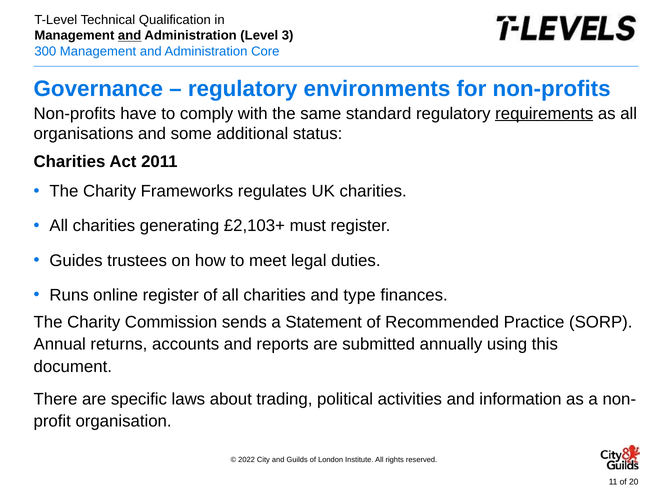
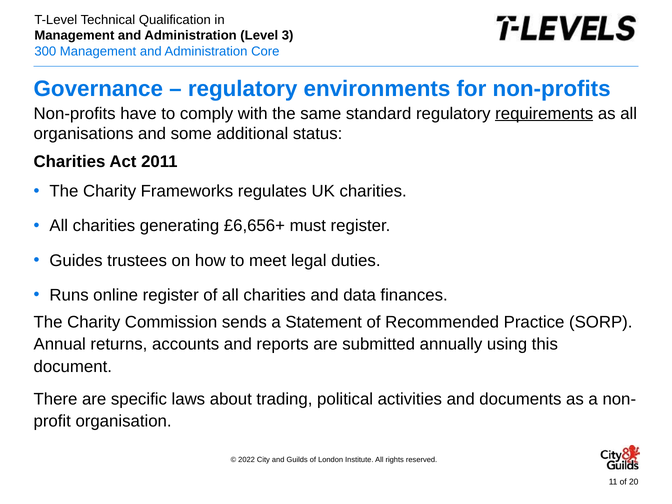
and underline: present -> none (130, 36)
£2,103+: £2,103+ -> £6,656+ (254, 226)
type: type -> data (360, 295)
information: information -> documents (520, 399)
